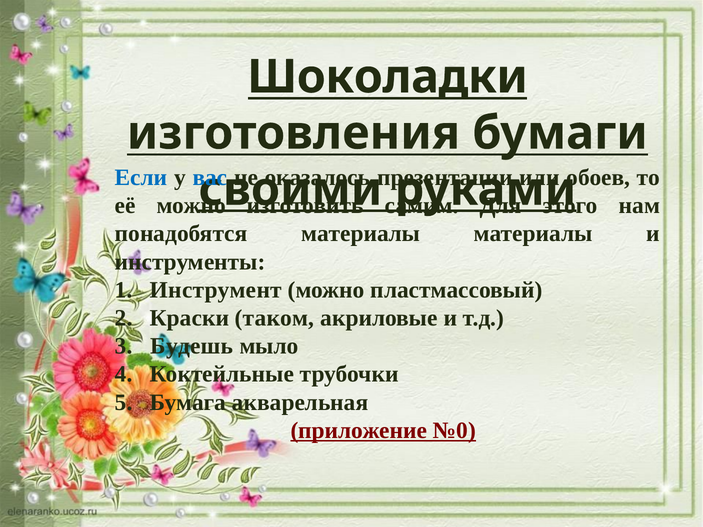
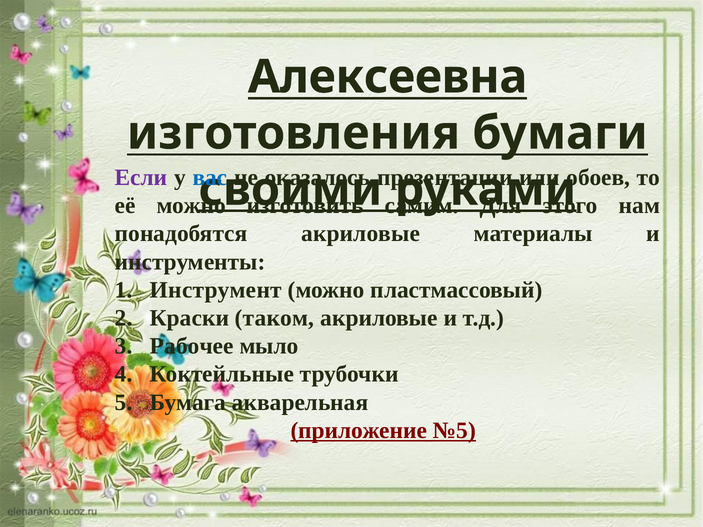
Шоколадки: Шоколадки -> Алексеевна (388, 77)
Если colour: blue -> purple (141, 178)
понадобятся материалы: материалы -> акриловые (361, 234)
Будешь: Будешь -> Рабочее (192, 346)
№0: №0 -> №5 (454, 431)
